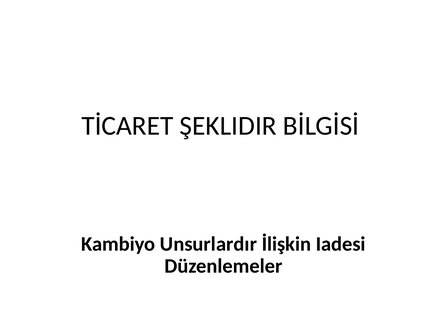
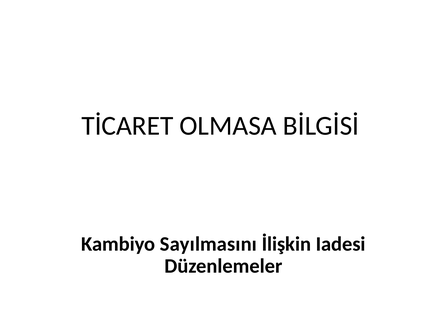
ŞEKLIDIR: ŞEKLIDIR -> OLMASA (228, 126)
Unsurlardır: Unsurlardır -> Sayılmasını (208, 243)
